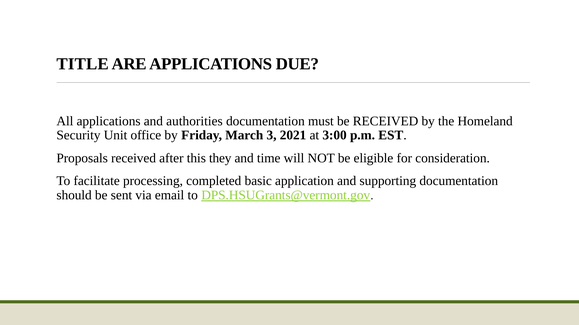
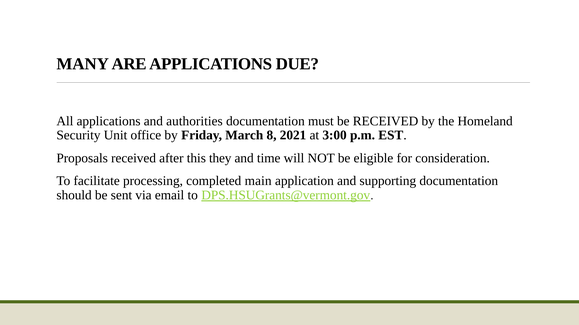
TITLE: TITLE -> MANY (83, 64)
3: 3 -> 8 (272, 136)
basic: basic -> main (258, 181)
